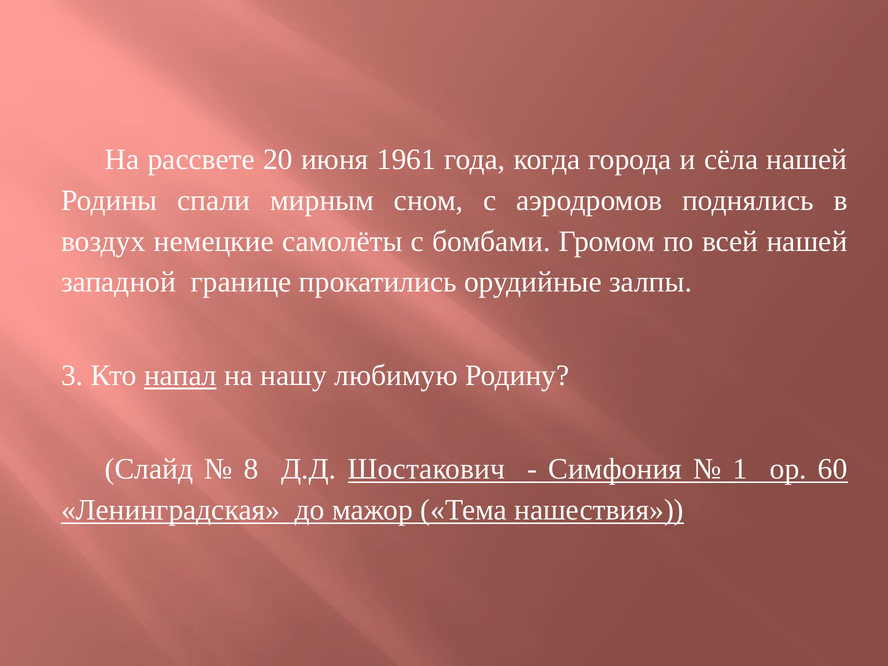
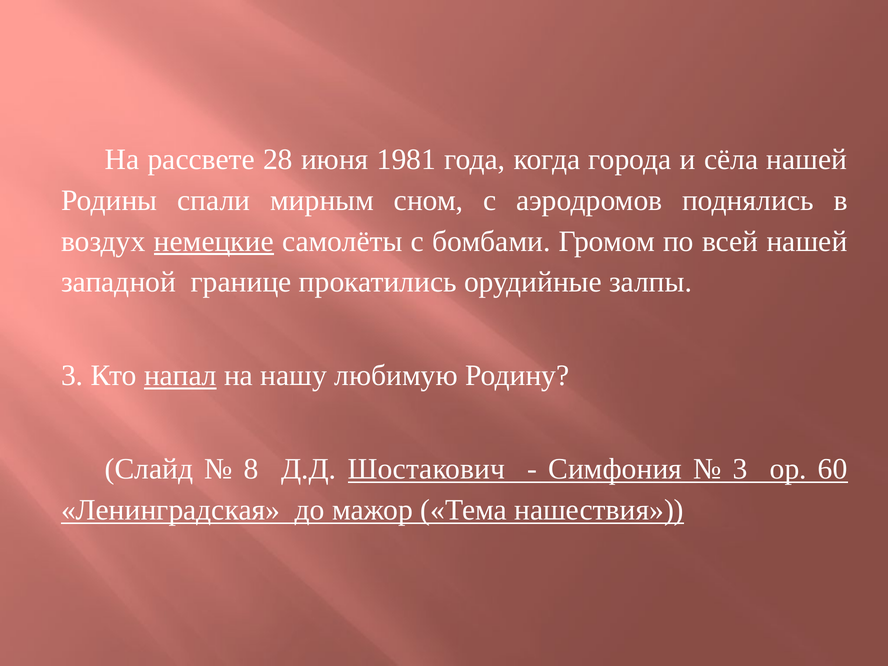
20: 20 -> 28 (278, 160)
1961: 1961 -> 1981 (406, 160)
немецкие underline: none -> present (214, 241)
1: 1 -> 3 (740, 469)
